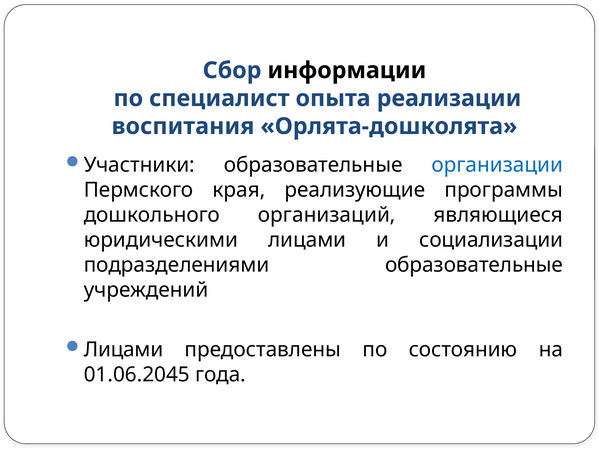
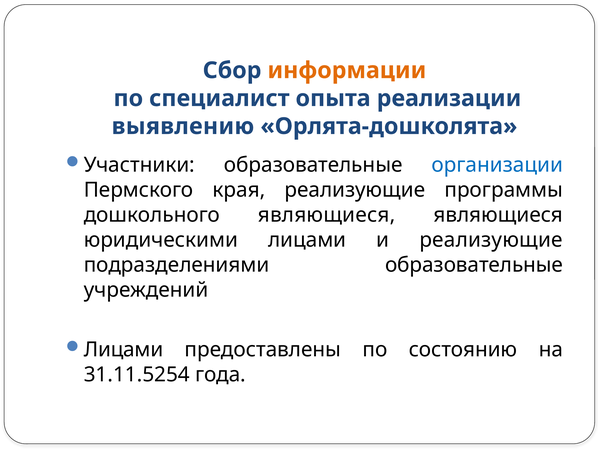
информации colour: black -> orange (347, 70)
воспитания: воспитания -> выявлению (183, 126)
дошкольного организаций: организаций -> являющиеся (327, 215)
и социализации: социализации -> реализующие (491, 240)
01.06.2045: 01.06.2045 -> 31.11.5254 (137, 374)
